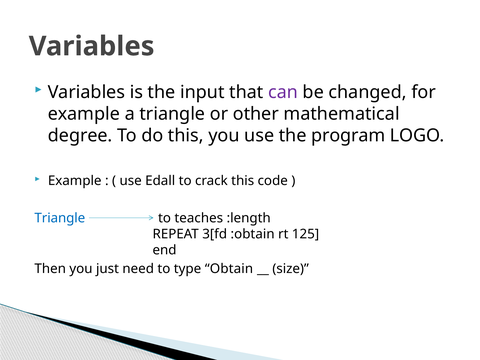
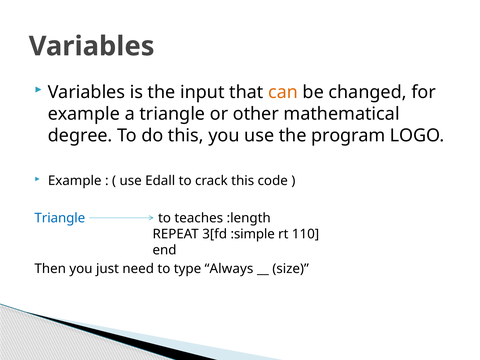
can colour: purple -> orange (283, 92)
:obtain: :obtain -> :simple (253, 234)
125: 125 -> 110 (306, 234)
Obtain: Obtain -> Always (229, 269)
